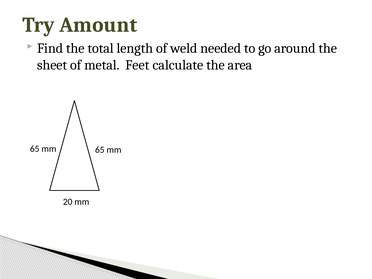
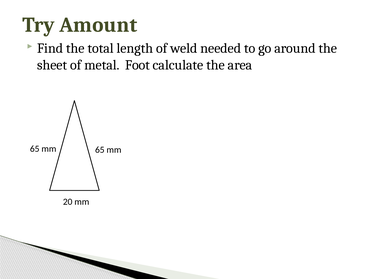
Feet: Feet -> Foot (137, 65)
